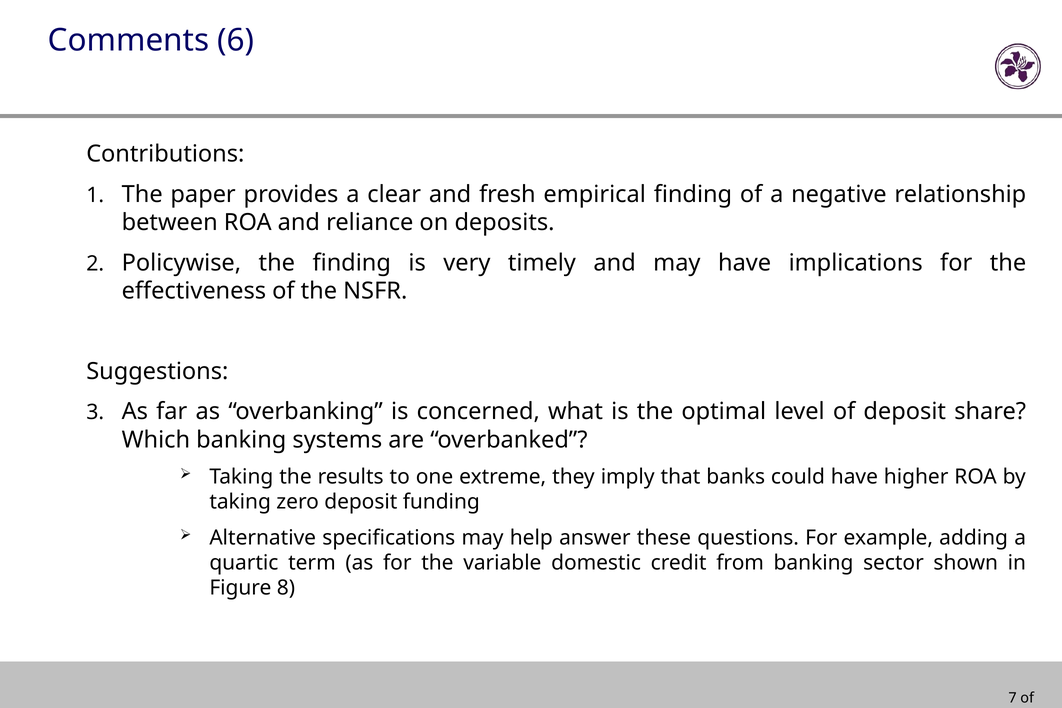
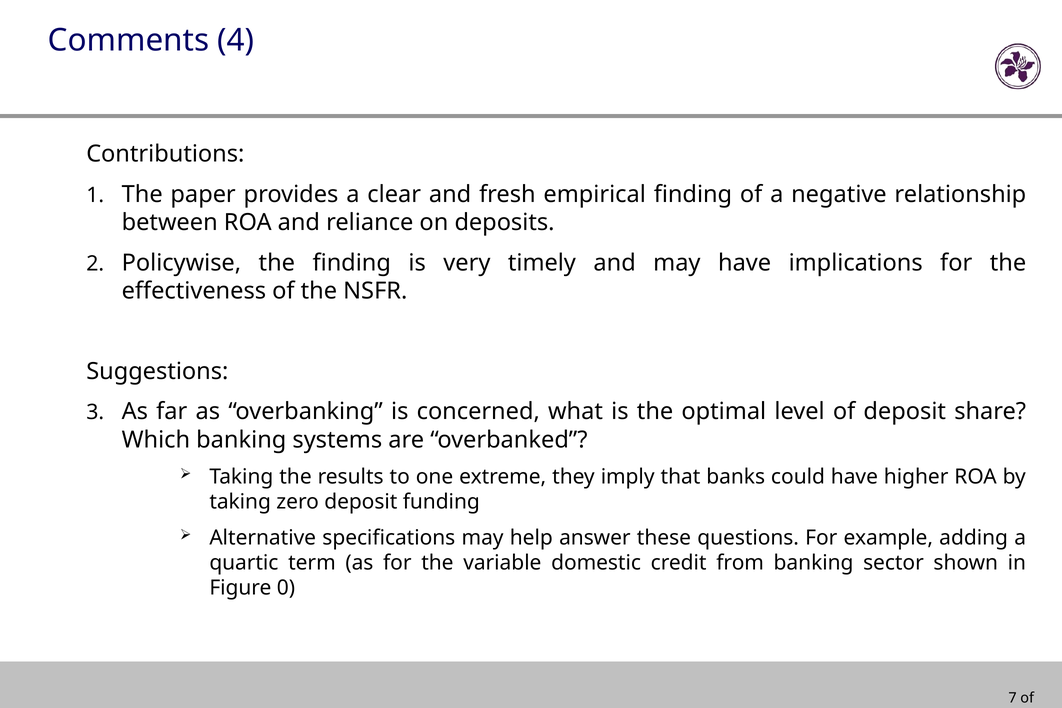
6: 6 -> 4 (236, 41)
8: 8 -> 0 (286, 588)
